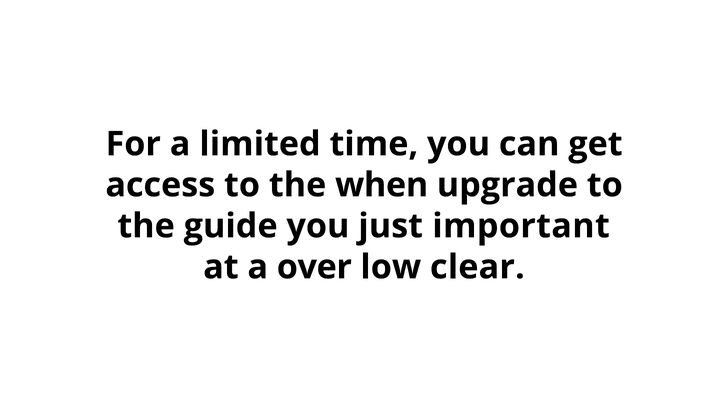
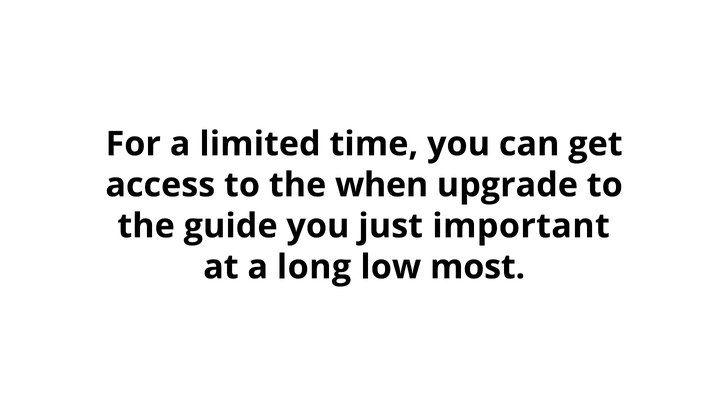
over: over -> long (314, 267)
clear: clear -> most (478, 267)
